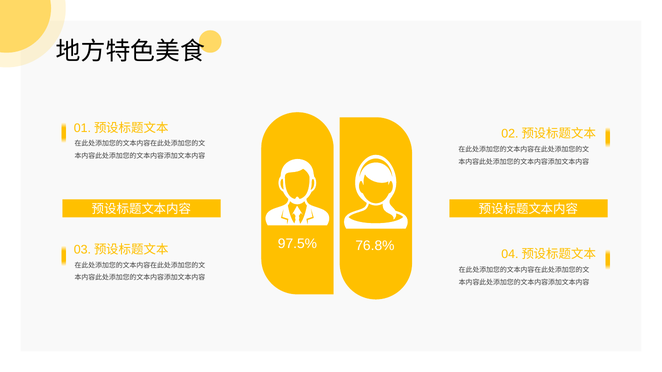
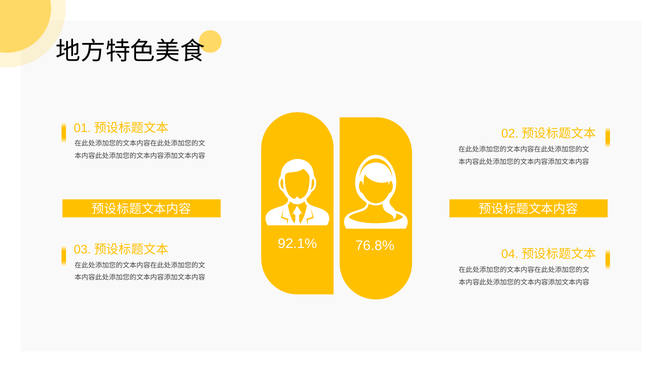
97.5%: 97.5% -> 92.1% (297, 244)
